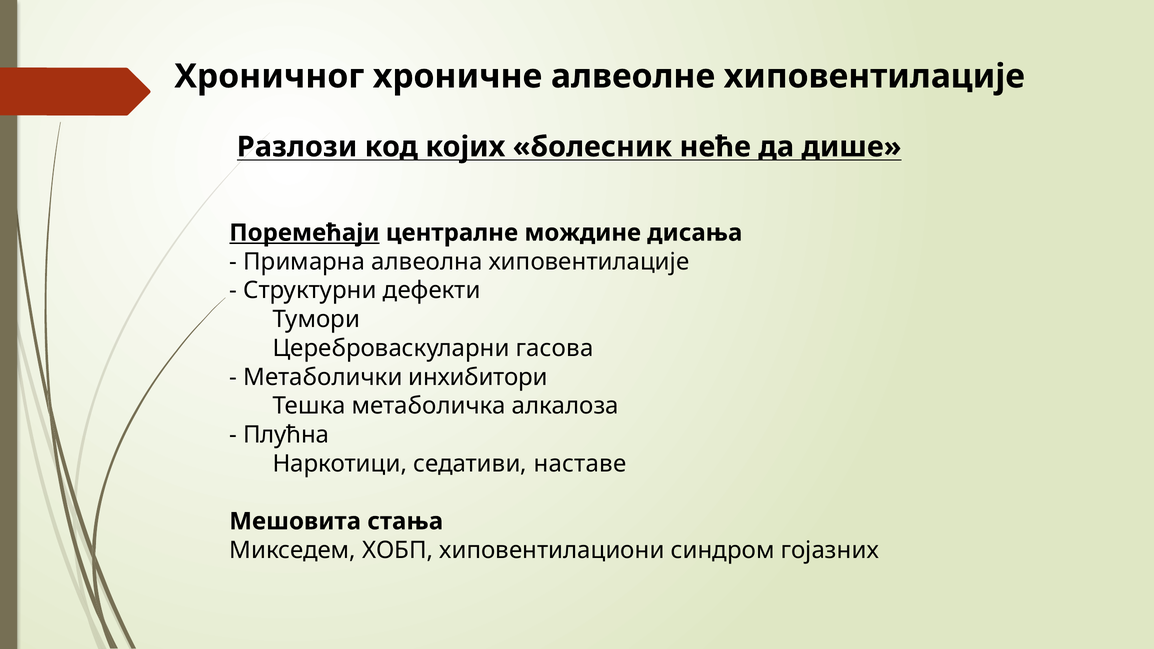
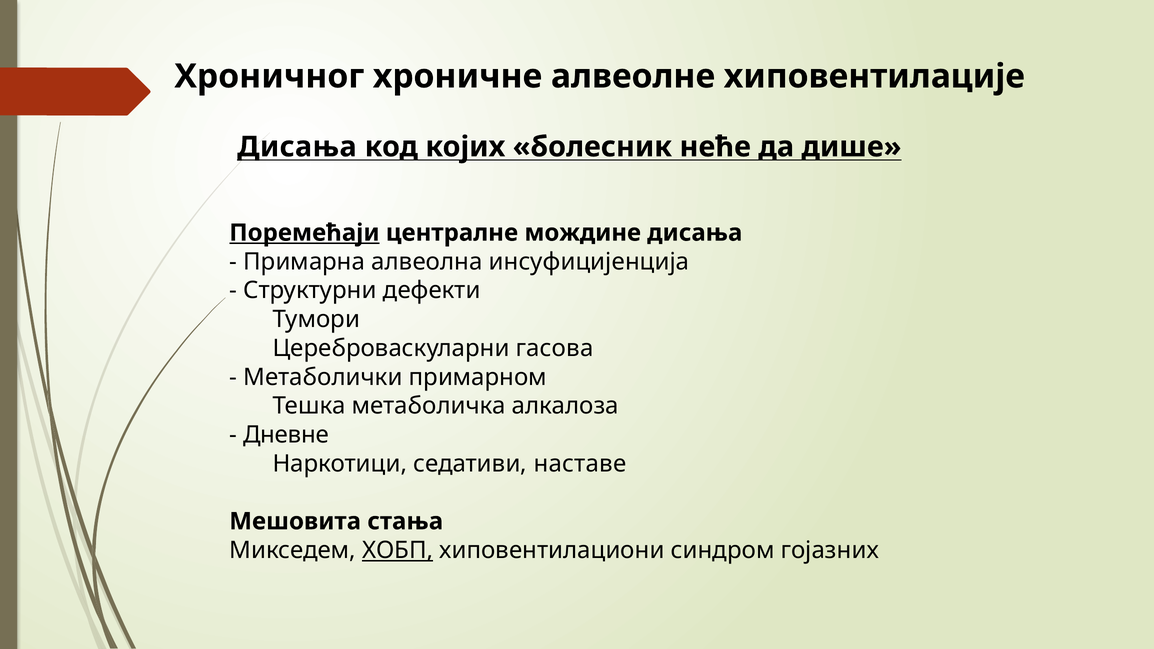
Разлози: Разлози -> Дисања (297, 147)
алвеолна хиповентилације: хиповентилације -> инсуфицијенција (589, 262)
инхибитори: инхибитори -> примарном (478, 377)
Плућна: Плућна -> Дневне (286, 435)
ХОБП underline: none -> present (398, 550)
